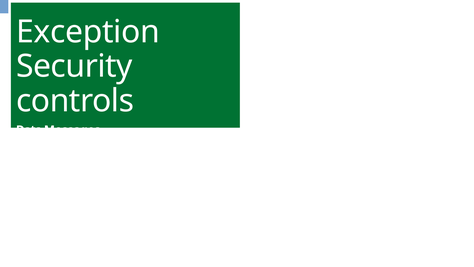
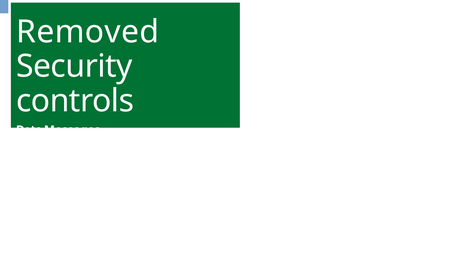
Exception: Exception -> Removed (88, 32)
